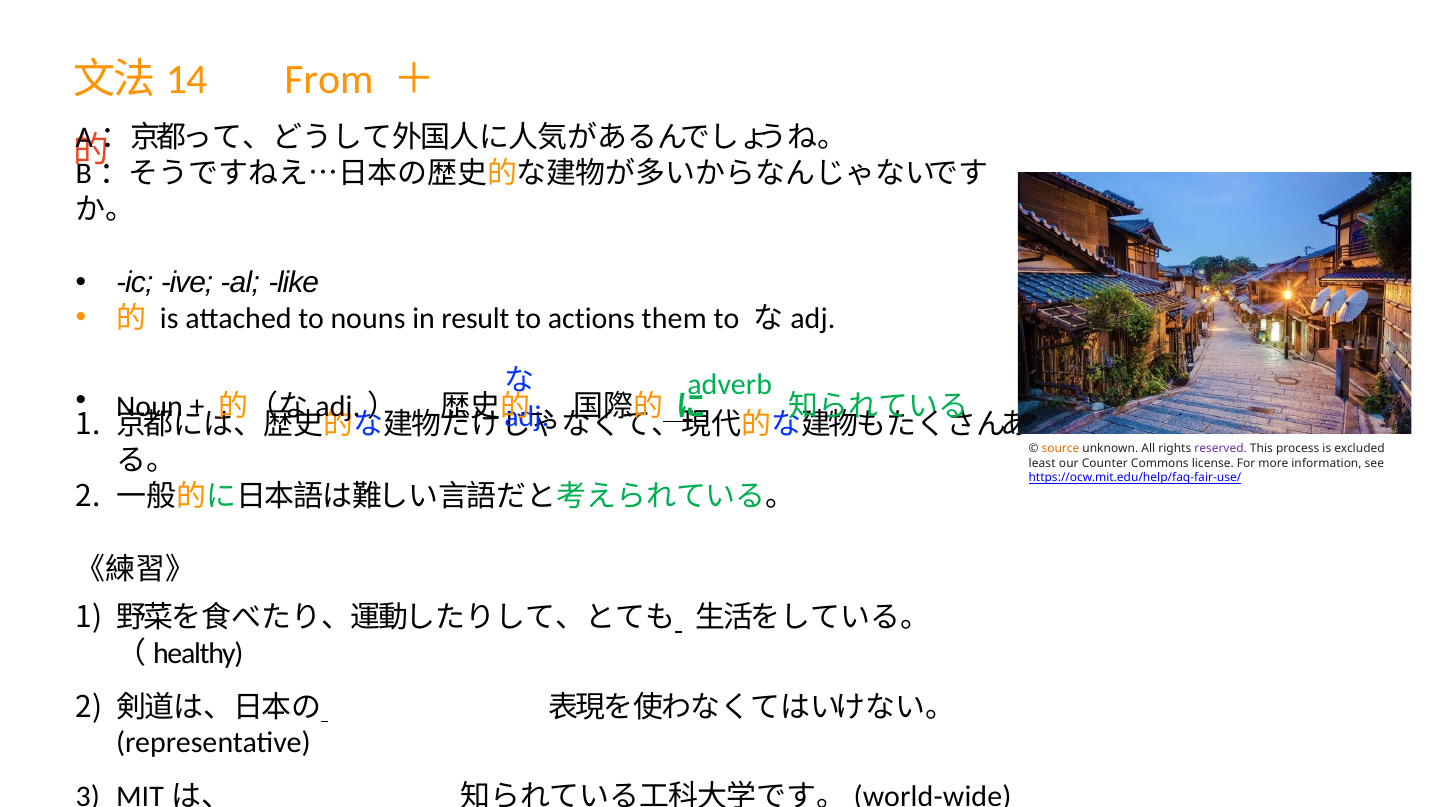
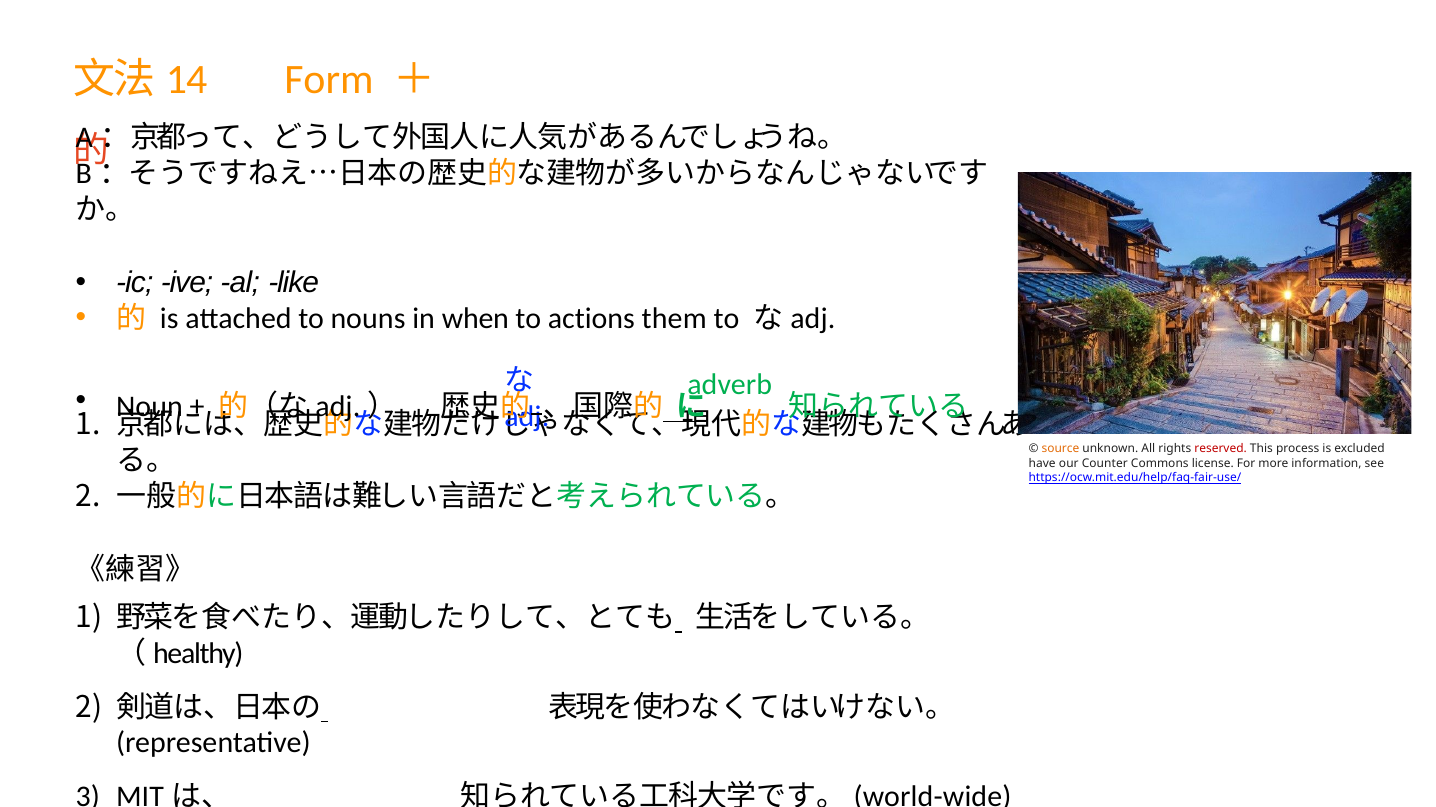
From: From -> Form (329, 80)
result: result -> when (475, 319)
reserved colour: purple -> red (1221, 449)
least: least -> have (1042, 463)
